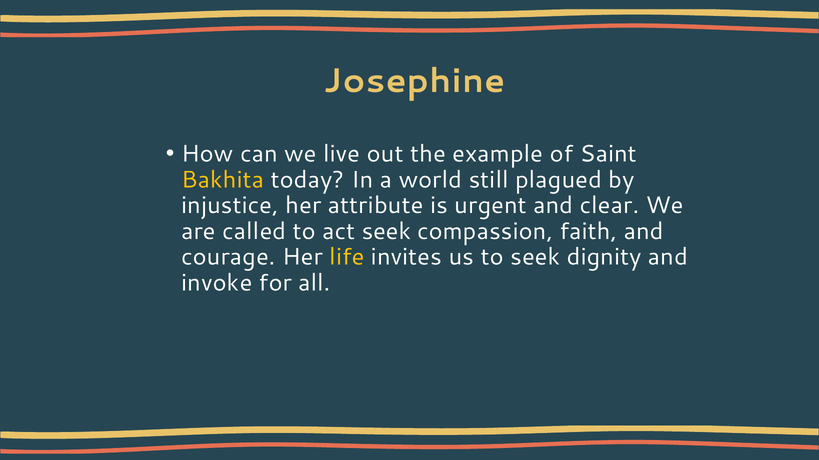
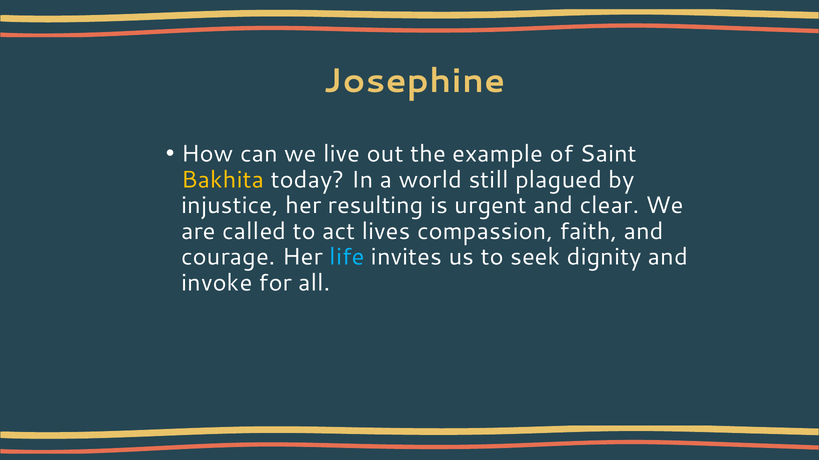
attribute: attribute -> resulting (376, 206)
act seek: seek -> lives (386, 232)
life colour: yellow -> light blue (347, 257)
